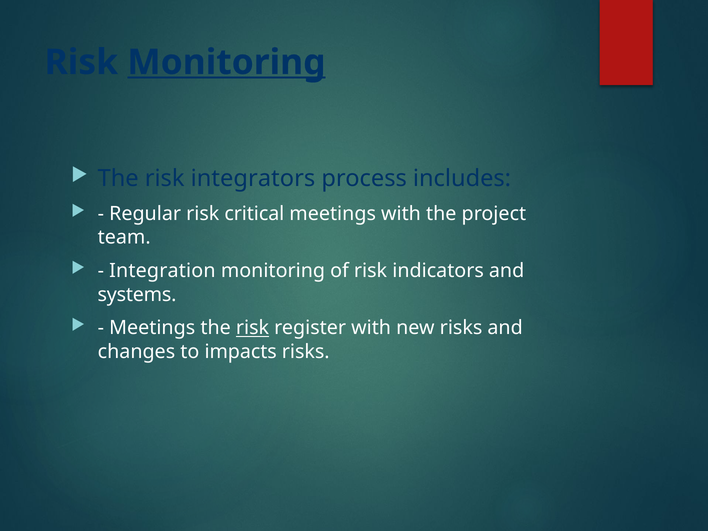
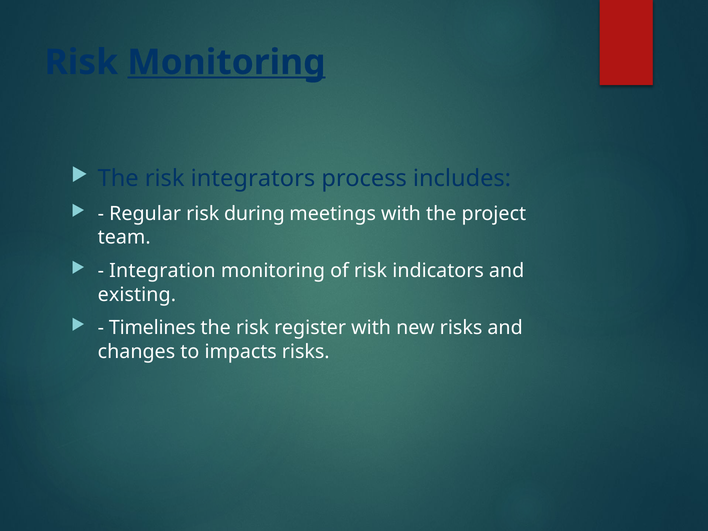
critical: critical -> during (254, 214)
systems: systems -> existing (137, 295)
Meetings: Meetings -> Timelines (152, 328)
risk underline: present -> none (253, 328)
